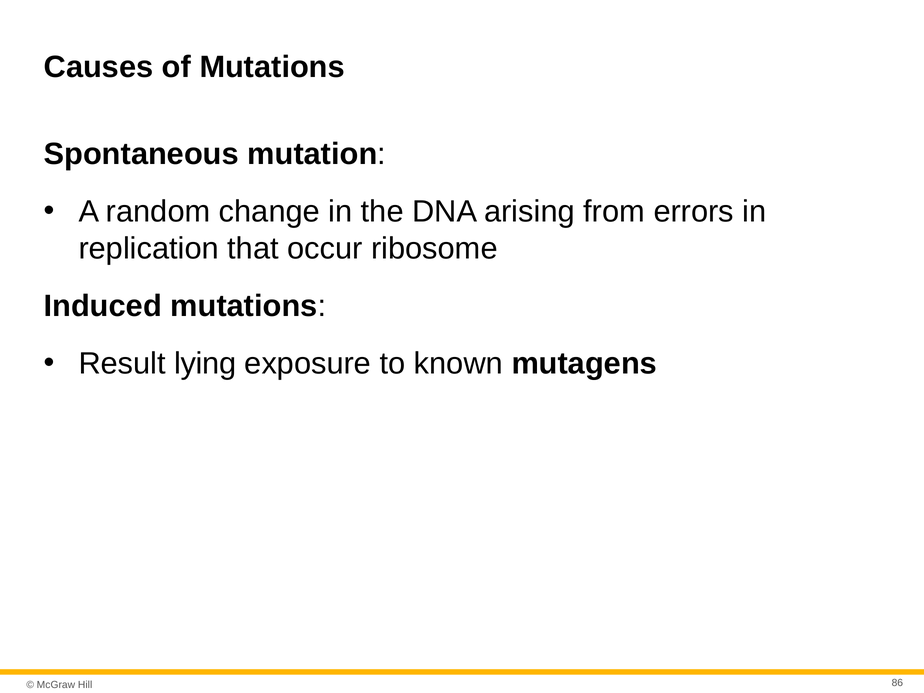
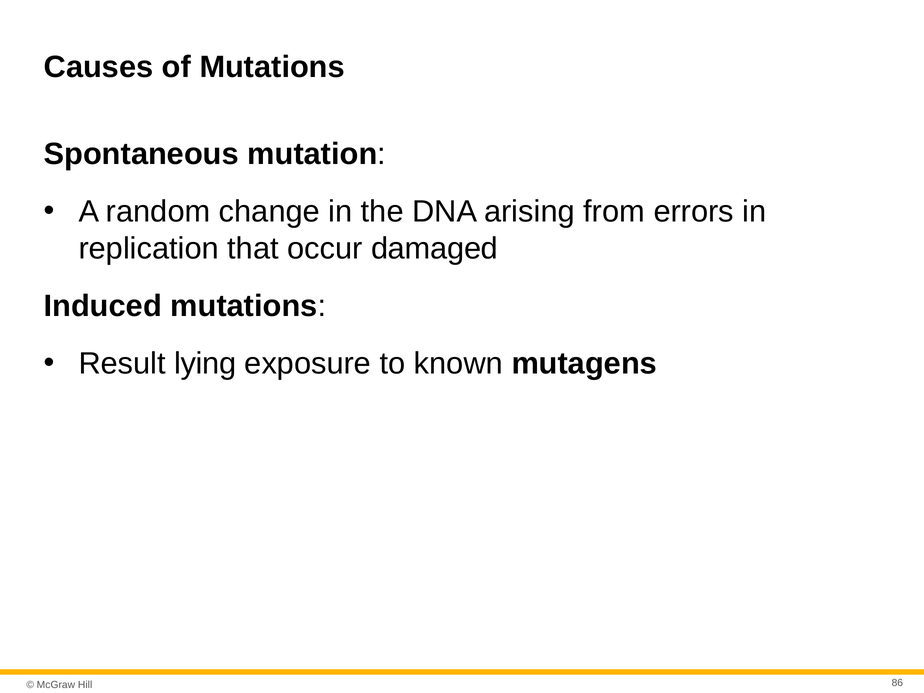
ribosome: ribosome -> damaged (435, 249)
